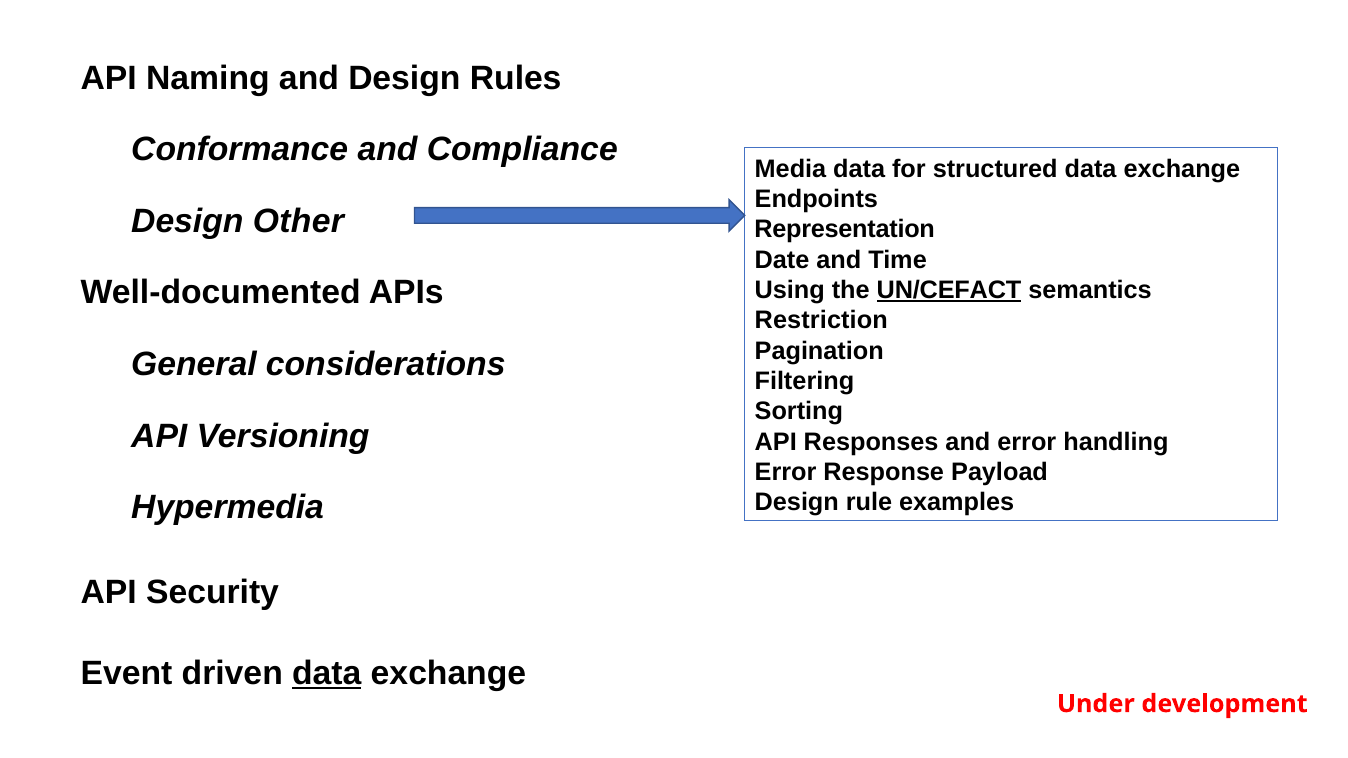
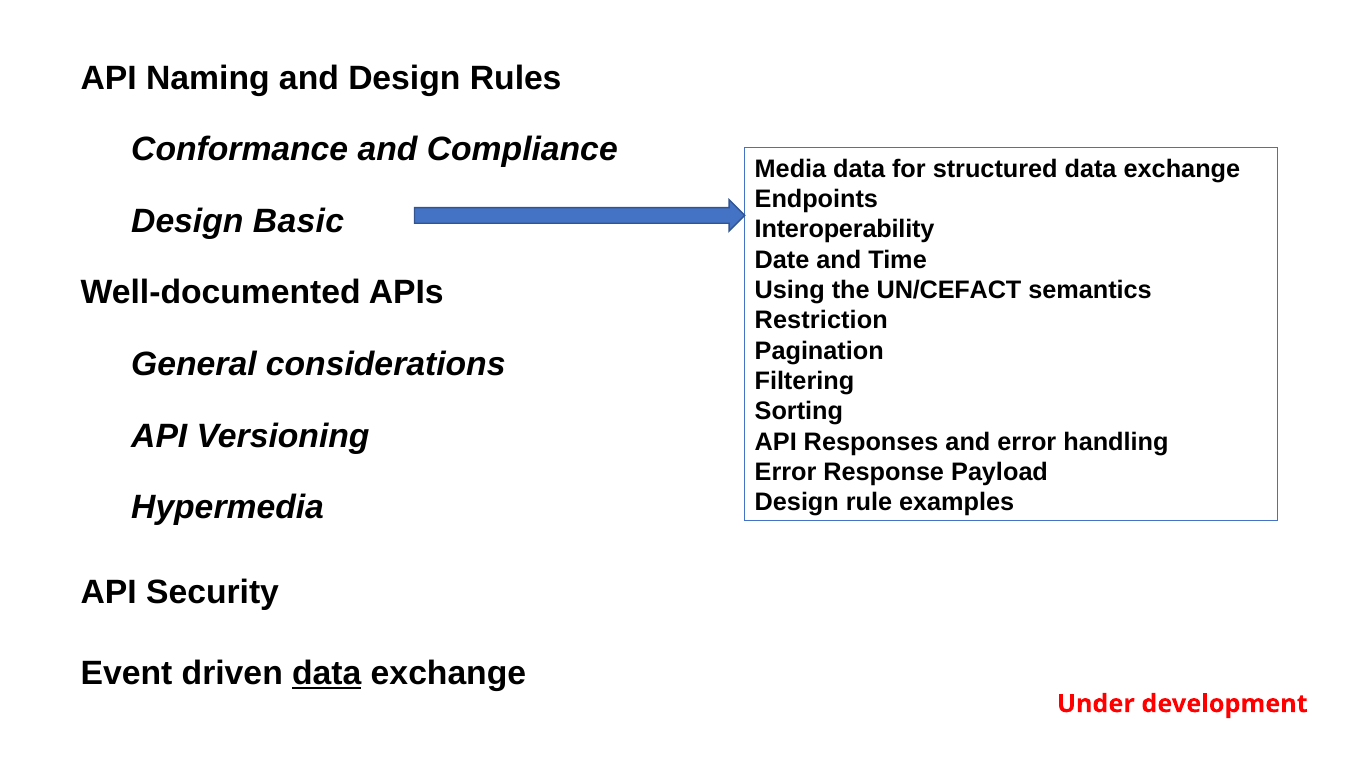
Other: Other -> Basic (298, 221)
Representation: Representation -> Interoperability (845, 230)
UN/CEFACT underline: present -> none (949, 290)
